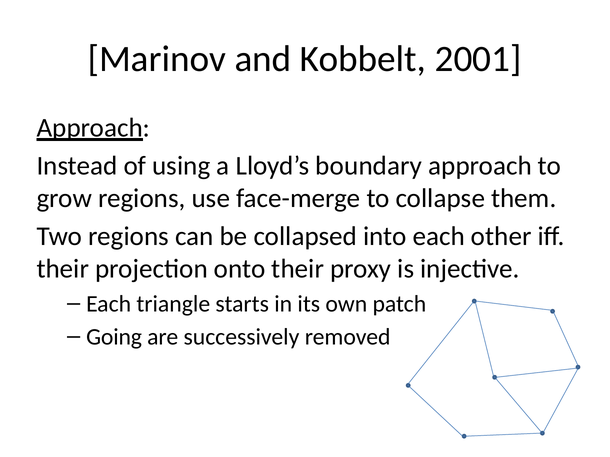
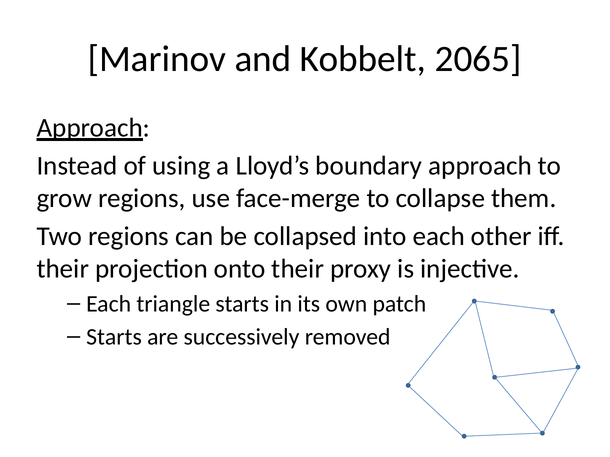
2001: 2001 -> 2065 (478, 59)
Going: Going -> Starts (114, 337)
